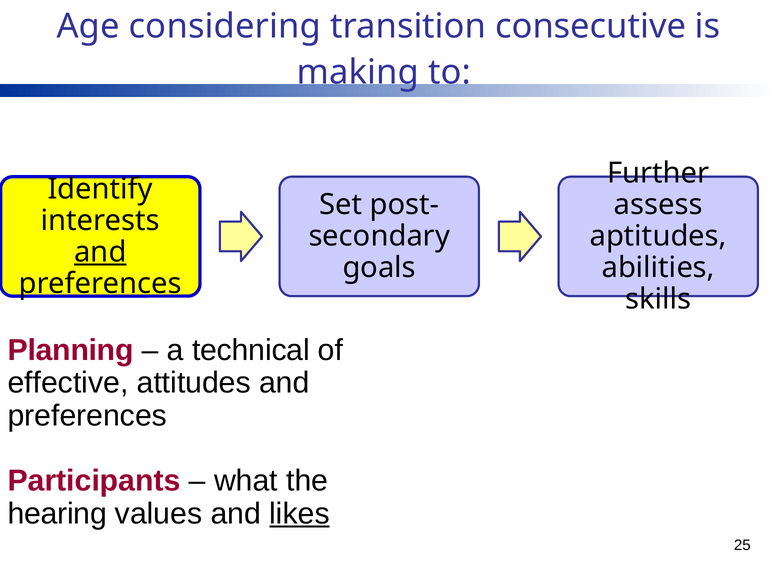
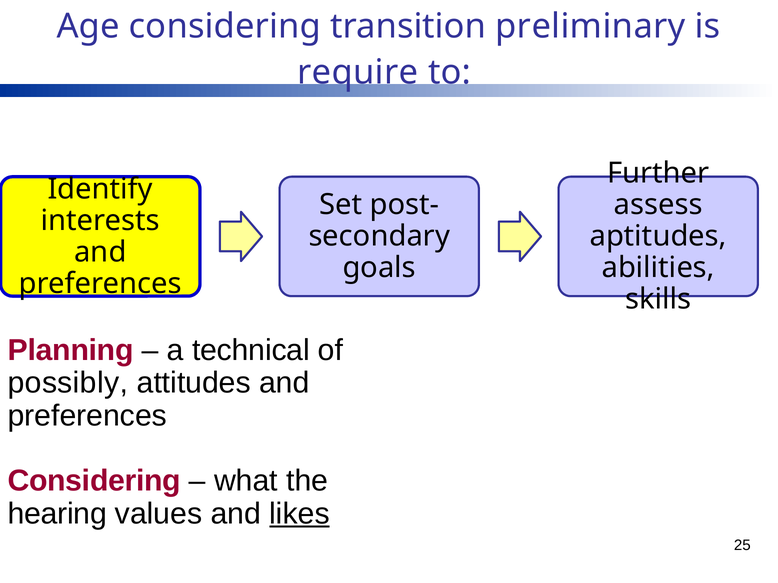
consecutive: consecutive -> preliminary (590, 26)
making: making -> require (358, 72)
and underline: present -> none (100, 252)
effective: effective -> possibly (68, 383)
Participants: Participants -> Considering (94, 481)
